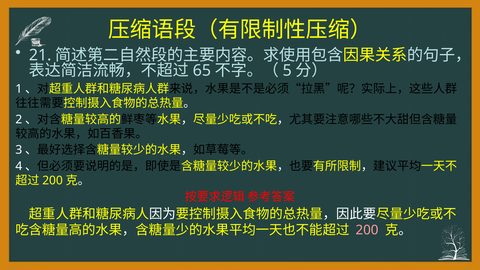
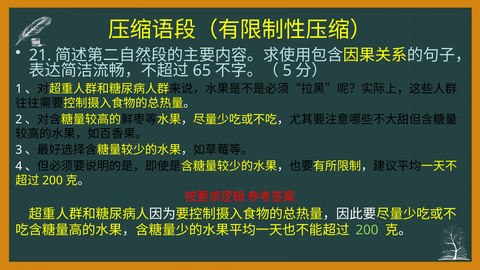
200 colour: pink -> light green (367, 230)
